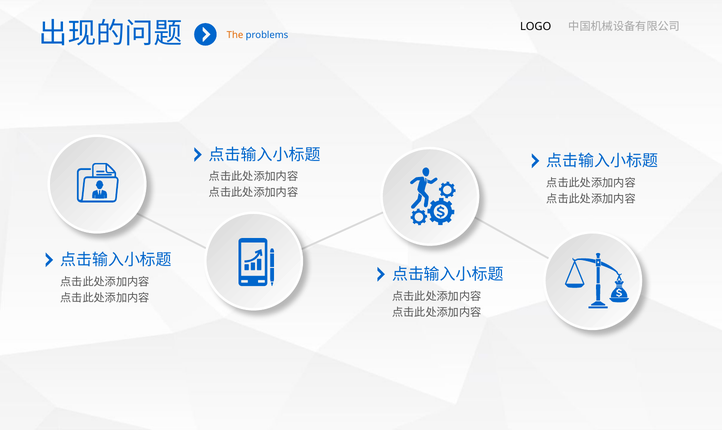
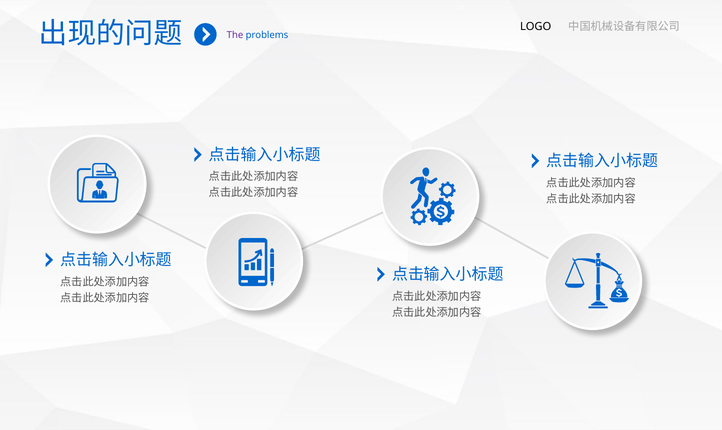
The colour: orange -> purple (235, 35)
